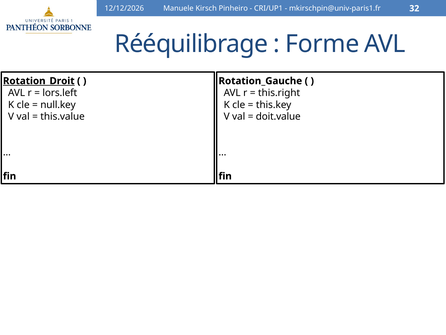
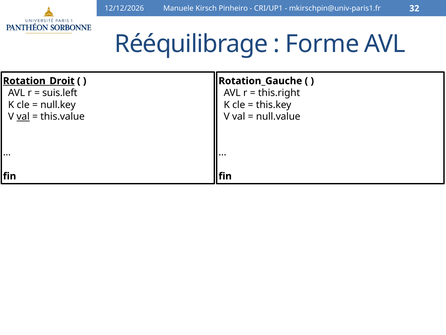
lors.left: lors.left -> suis.left (60, 93)
val underline: none -> present (23, 117)
doit.value: doit.value -> null.value (278, 117)
